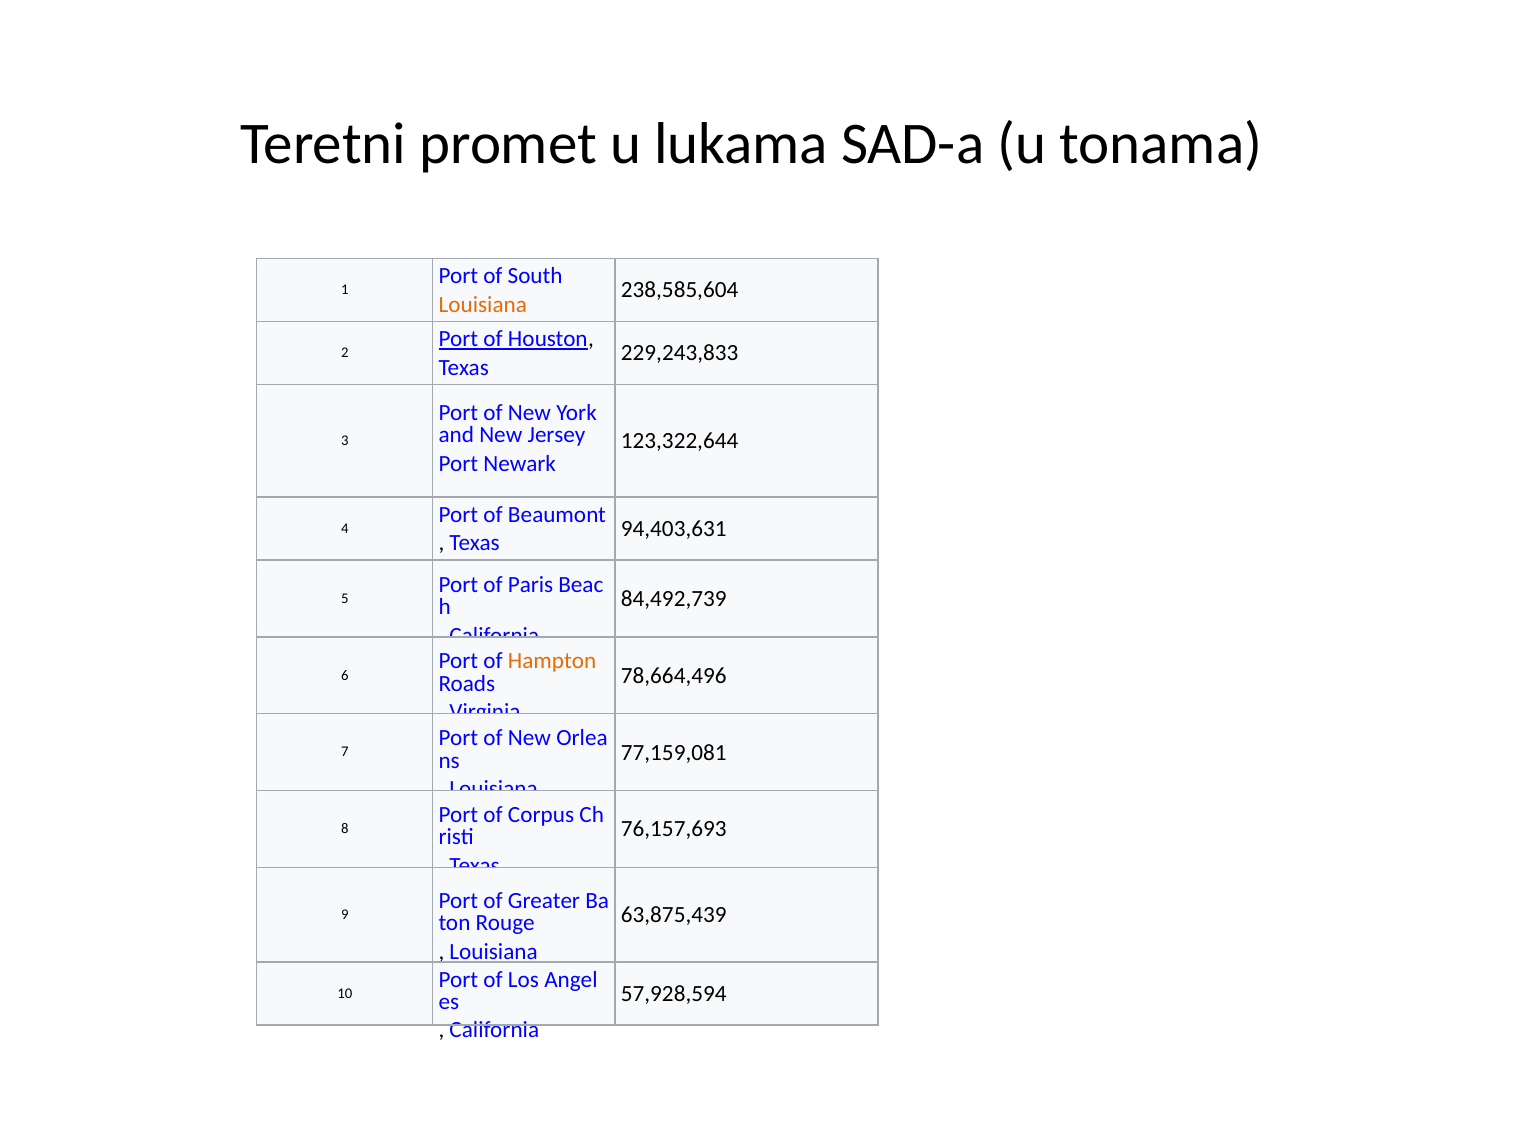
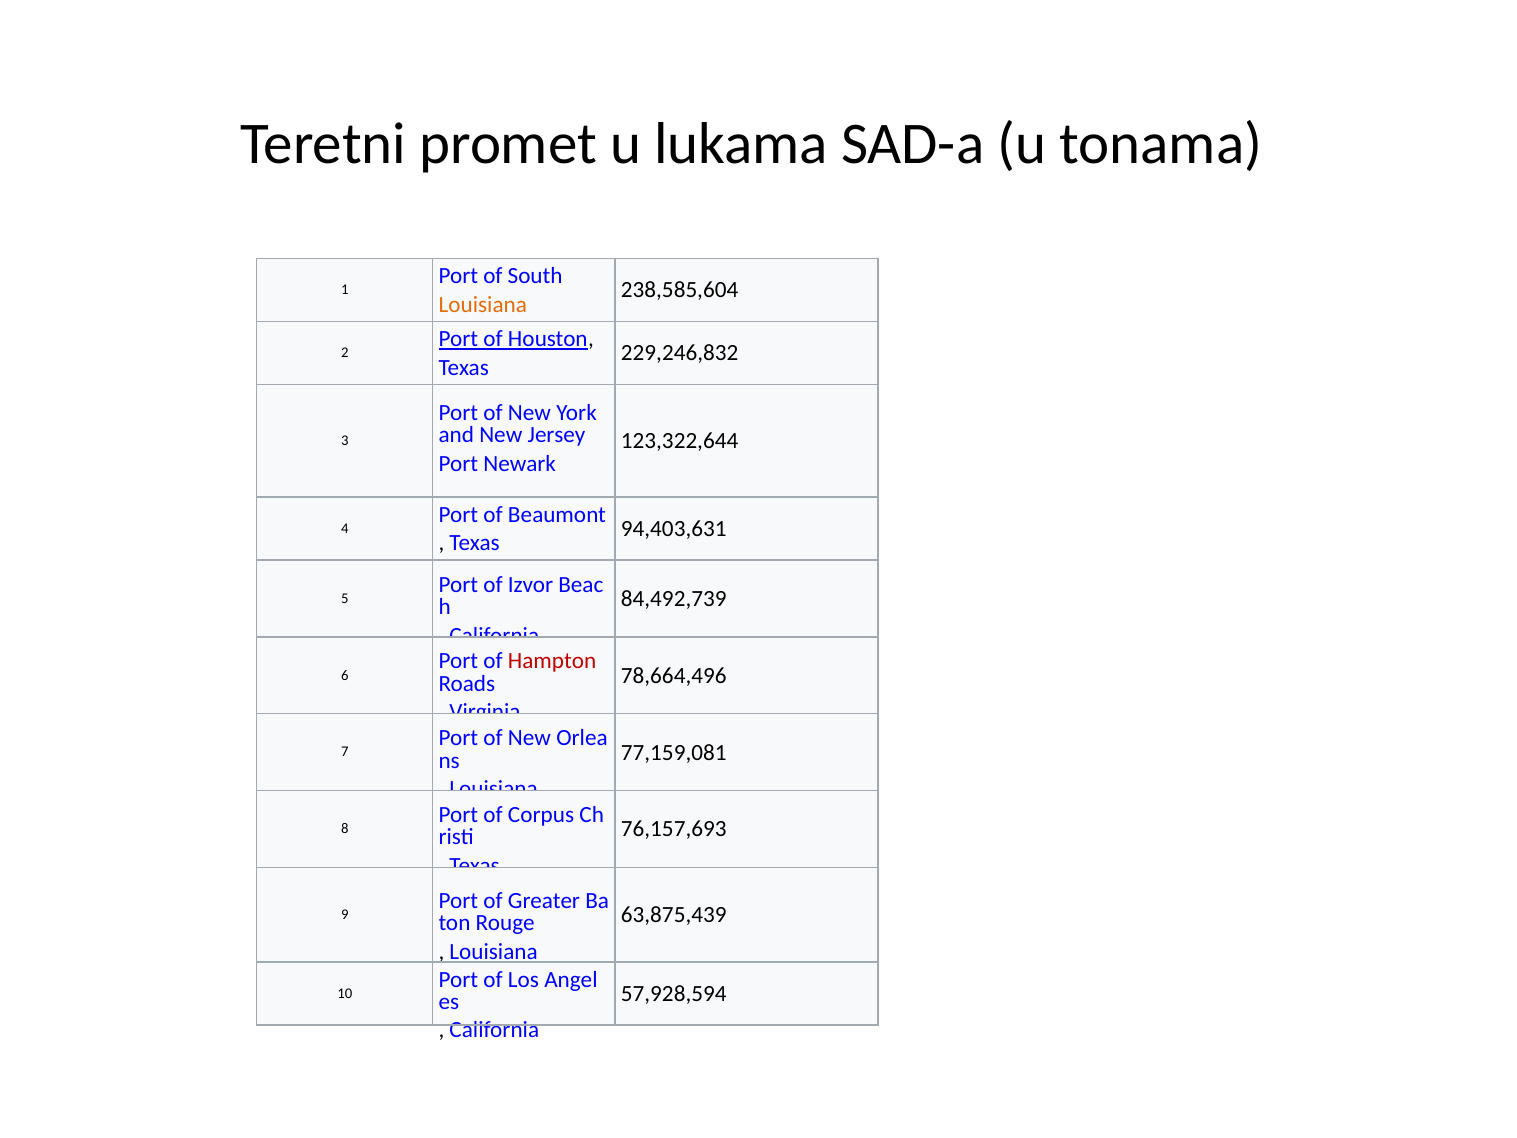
229,243,833: 229,243,833 -> 229,246,832 (680, 353)
Paris: Paris -> Izvor (531, 584)
Hampton colour: orange -> red (552, 661)
